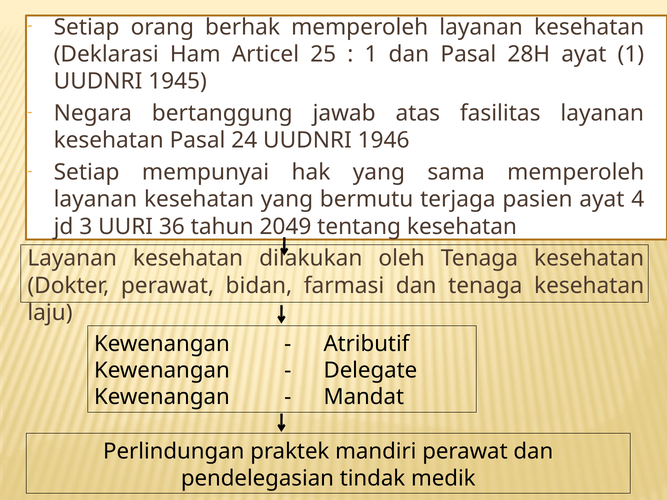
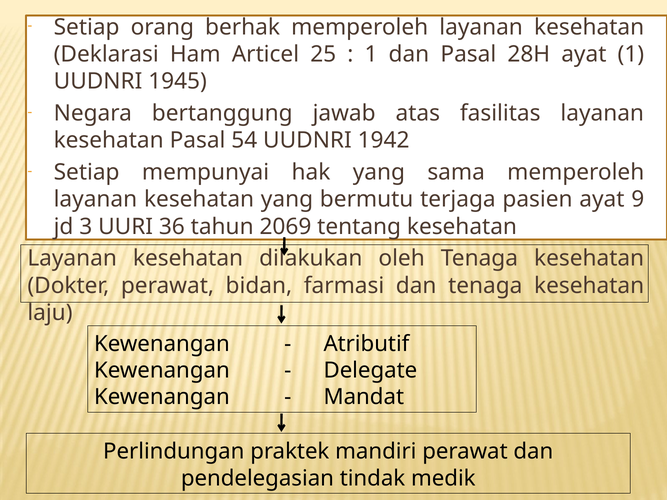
24: 24 -> 54 (244, 141)
1946: 1946 -> 1942 (384, 141)
4: 4 -> 9 (638, 200)
2049: 2049 -> 2069 (285, 227)
